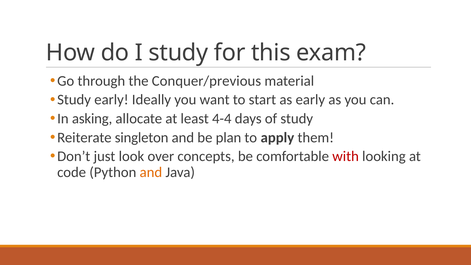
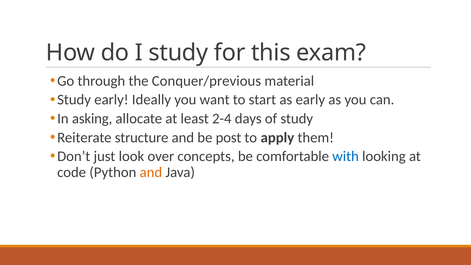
4-4: 4-4 -> 2-4 (222, 119)
singleton: singleton -> structure (142, 137)
plan: plan -> post (229, 137)
with colour: red -> blue (346, 156)
